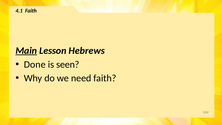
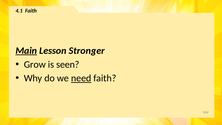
Hebrews: Hebrews -> Stronger (87, 51)
Done: Done -> Grow (35, 65)
need underline: none -> present (81, 78)
